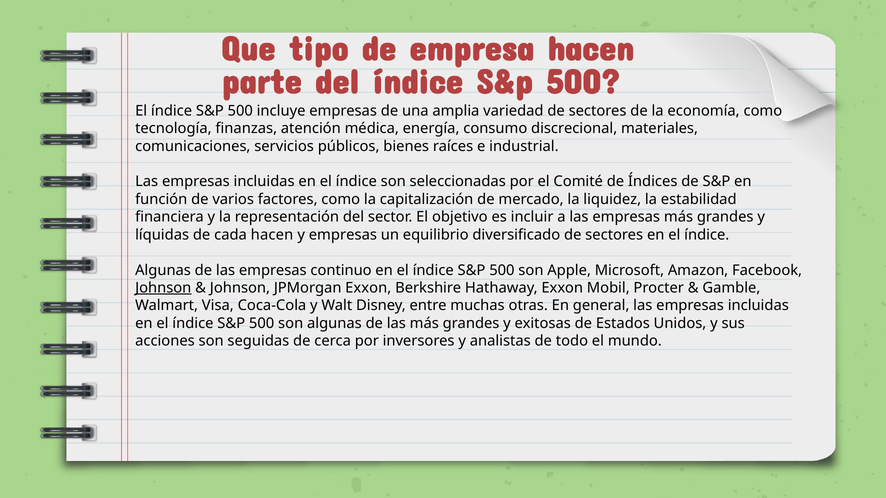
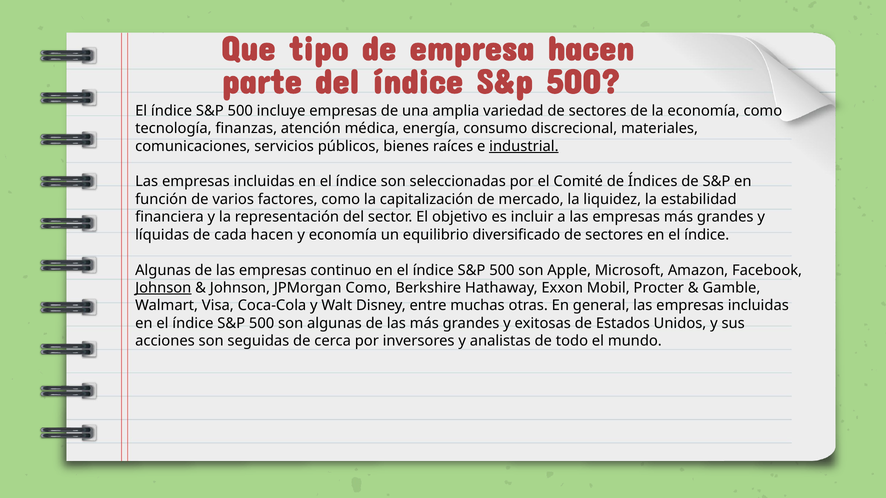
industrial underline: none -> present (524, 146)
y empresas: empresas -> economía (343, 235)
JPMorgan Exxon: Exxon -> Como (368, 288)
